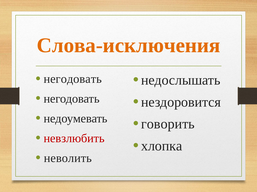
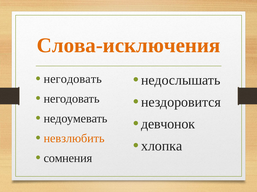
говорить: говорить -> девчонок (168, 124)
невзлюбить colour: red -> orange (74, 139)
неволить: неволить -> сомнения (68, 159)
